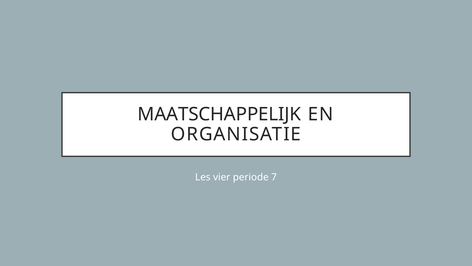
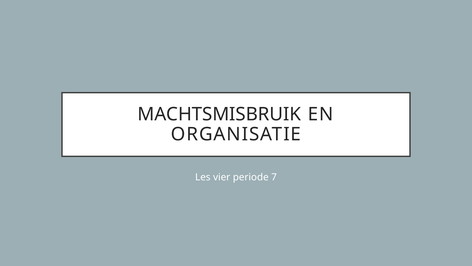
MAATSCHAPPELIJK: MAATSCHAPPELIJK -> MACHTSMISBRUIK (219, 114)
